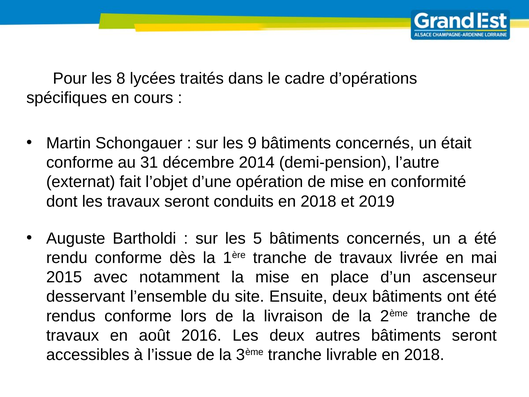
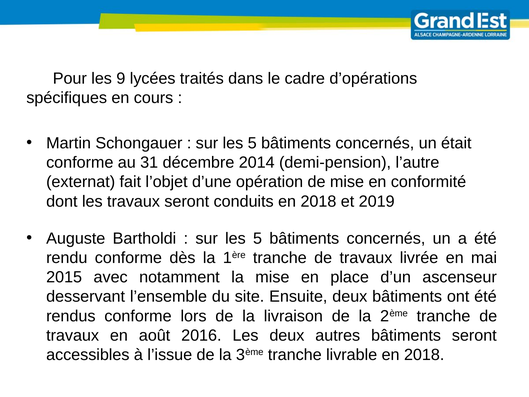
8: 8 -> 9 (121, 78)
9: 9 -> 5 (252, 143)
